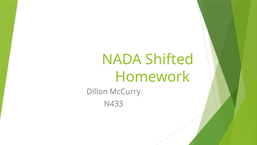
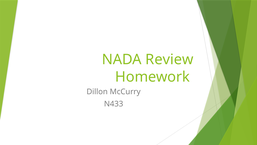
Shifted: Shifted -> Review (169, 59)
